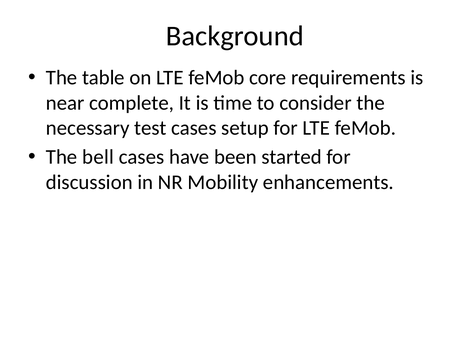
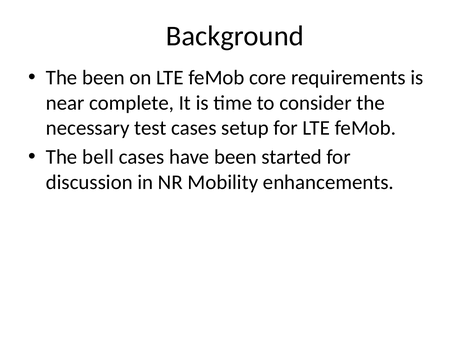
The table: table -> been (103, 78)
